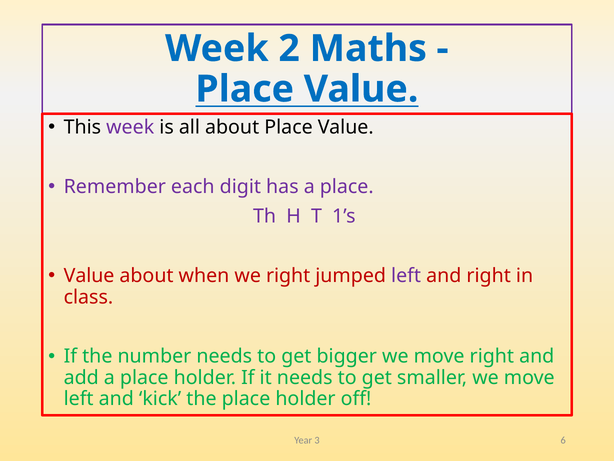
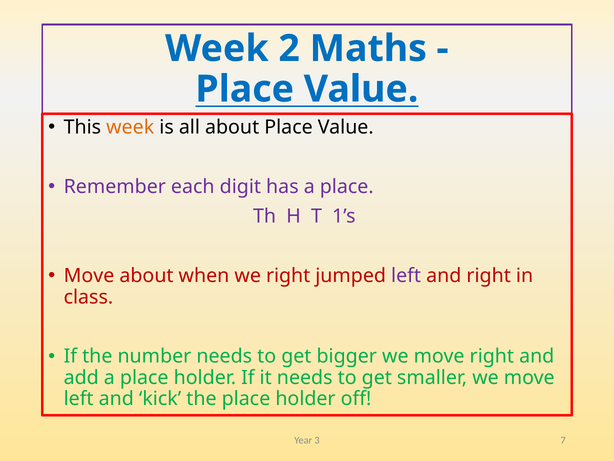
week colour: purple -> orange (130, 127)
Value: Value -> Move (89, 276)
6: 6 -> 7 (563, 440)
